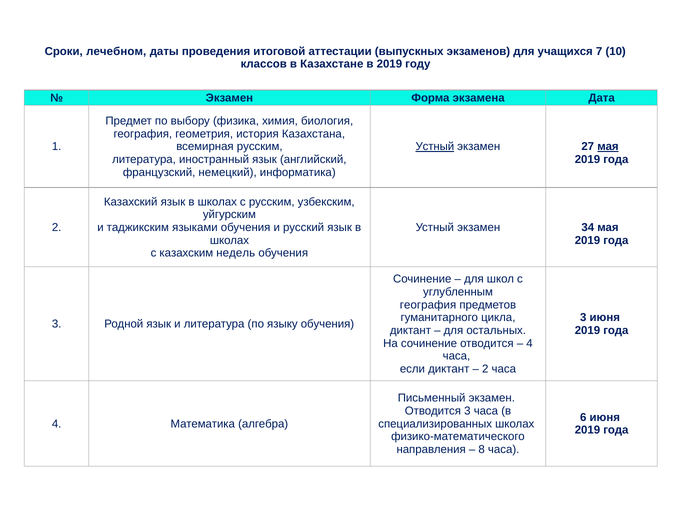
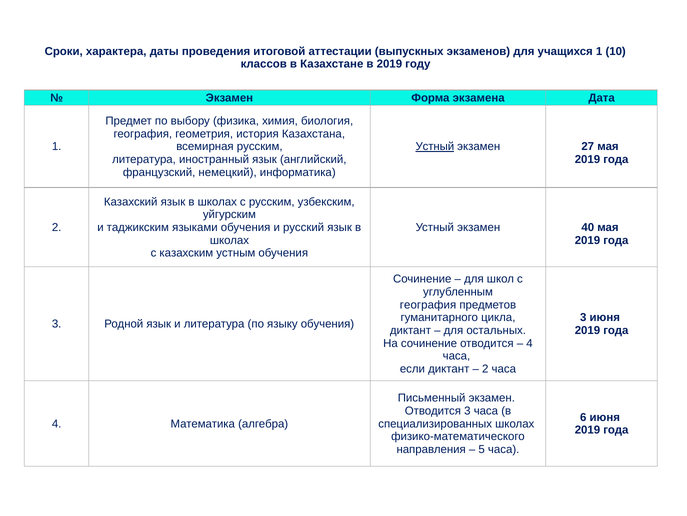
лечебном: лечебном -> характера (116, 51)
учащихся 7: 7 -> 1 (599, 51)
мая underline: present -> none (608, 146)
34: 34 -> 40 (588, 227)
недель: недель -> устным (236, 253)
8: 8 -> 5 (482, 449)
